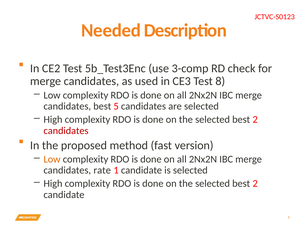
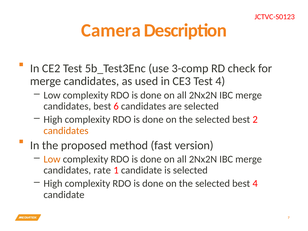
Needed: Needed -> Camera (111, 30)
Test 8: 8 -> 4 (220, 81)
5: 5 -> 6 (116, 106)
candidates colour: red -> orange (66, 131)
2: 2 -> 4 (255, 184)
